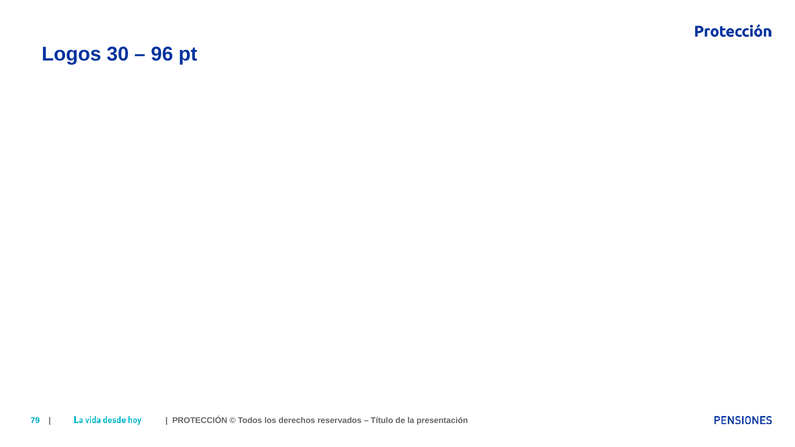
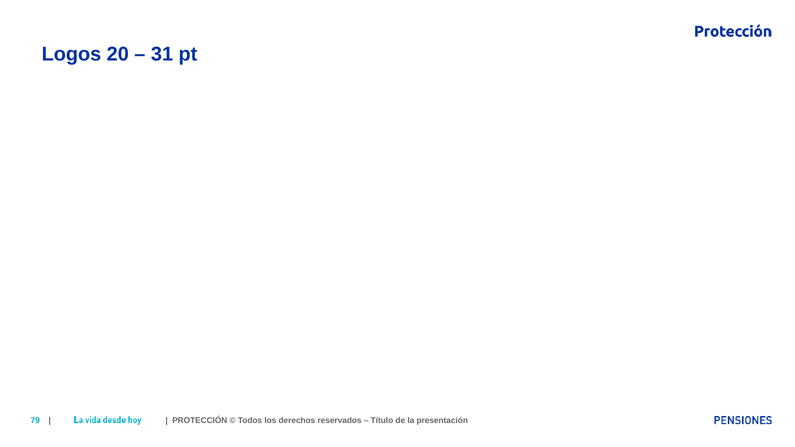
30: 30 -> 20 (118, 54)
96: 96 -> 31 (162, 54)
